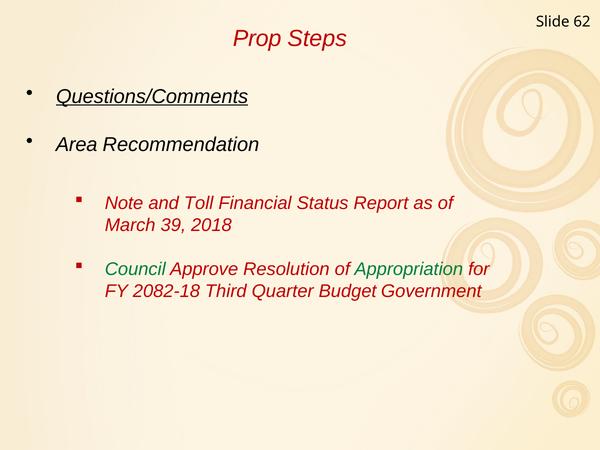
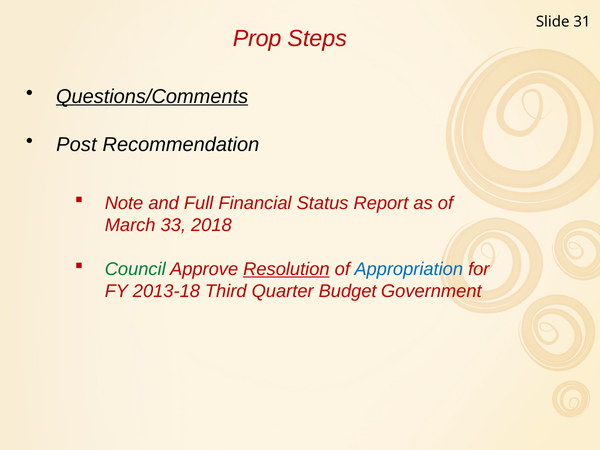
62: 62 -> 31 (582, 22)
Area: Area -> Post (76, 144)
Toll: Toll -> Full (199, 203)
39: 39 -> 33 (173, 225)
Resolution underline: none -> present (286, 269)
Appropriation colour: green -> blue (409, 269)
2082-18: 2082-18 -> 2013-18 (166, 291)
